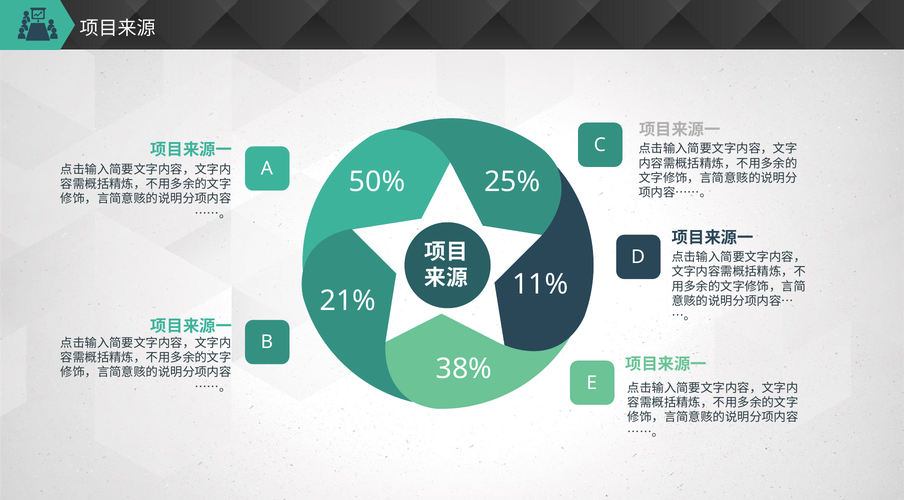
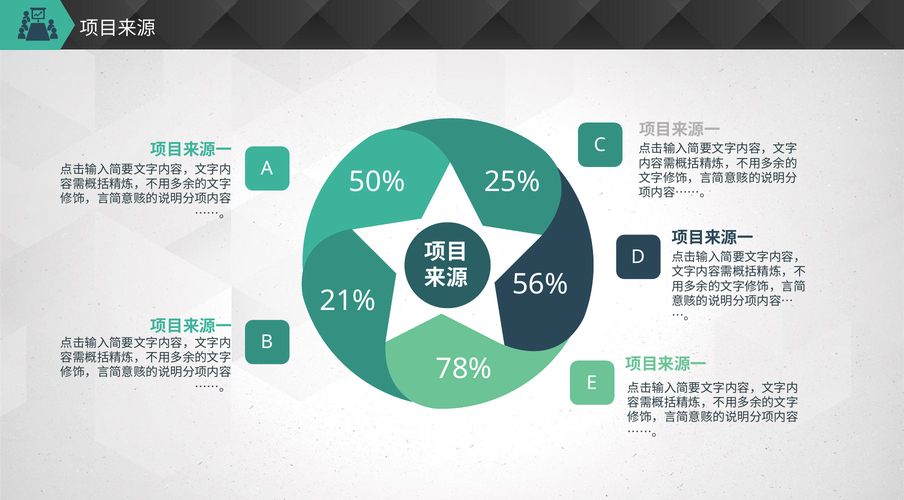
11%: 11% -> 56% (540, 285)
38%: 38% -> 78% (464, 369)
